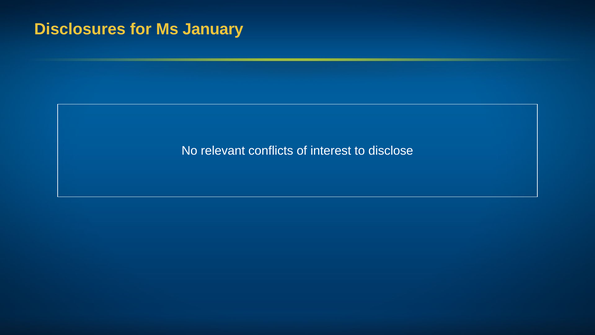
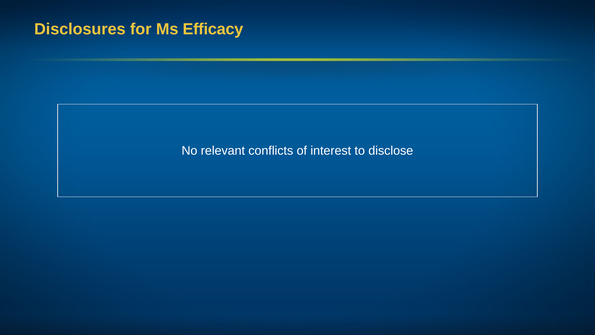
January: January -> Efficacy (213, 29)
